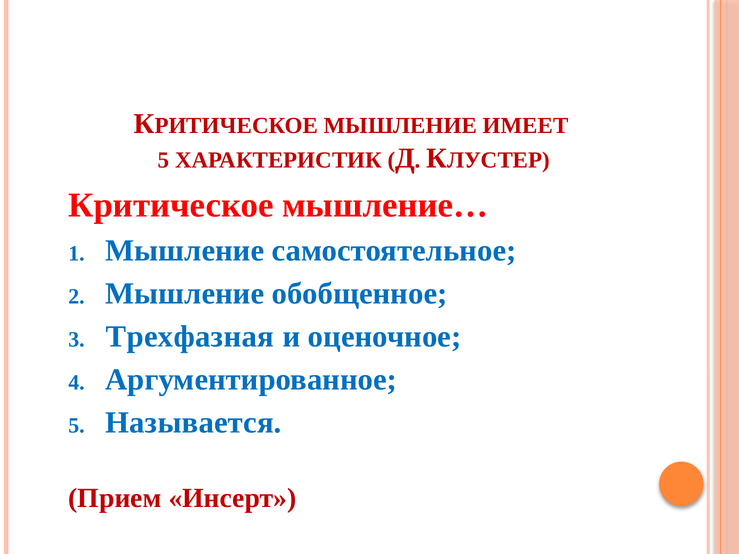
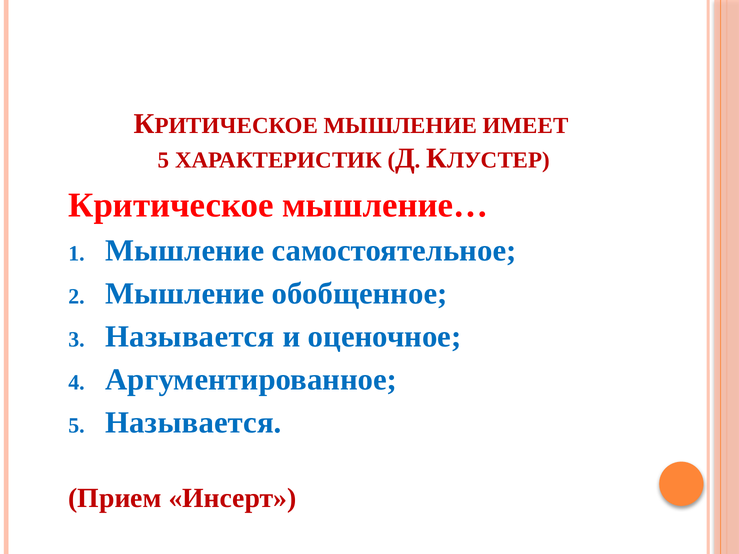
Трехфазная: Трехфазная -> Называется (190, 337)
